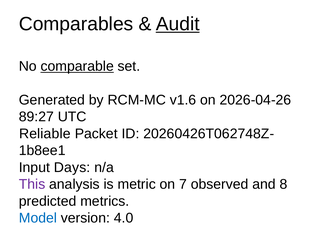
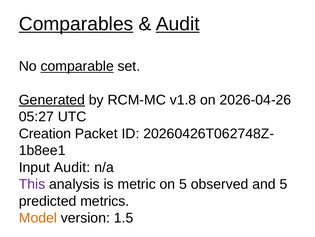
Comparables underline: none -> present (76, 24)
Generated underline: none -> present (52, 100)
v1.6: v1.6 -> v1.8 (183, 100)
89:27: 89:27 -> 05:27 (36, 116)
Reliable: Reliable -> Creation (45, 133)
Input Days: Days -> Audit (72, 167)
on 7: 7 -> 5 (183, 184)
and 8: 8 -> 5 (284, 184)
Model colour: blue -> orange (38, 217)
4.0: 4.0 -> 1.5 (124, 217)
